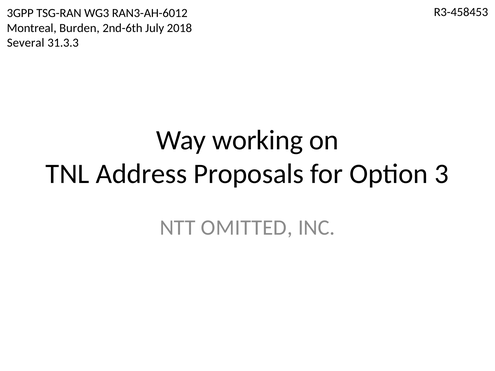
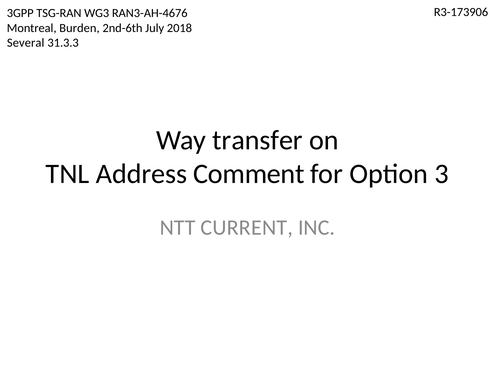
R3-458453: R3-458453 -> R3-173906 (461, 12)
RAN3-AH-6012: RAN3-AH-6012 -> RAN3-AH-4676 (150, 13)
working: working -> transfer (258, 140)
Proposals: Proposals -> Comment (249, 174)
OMITTED: OMITTED -> CURRENT (247, 228)
